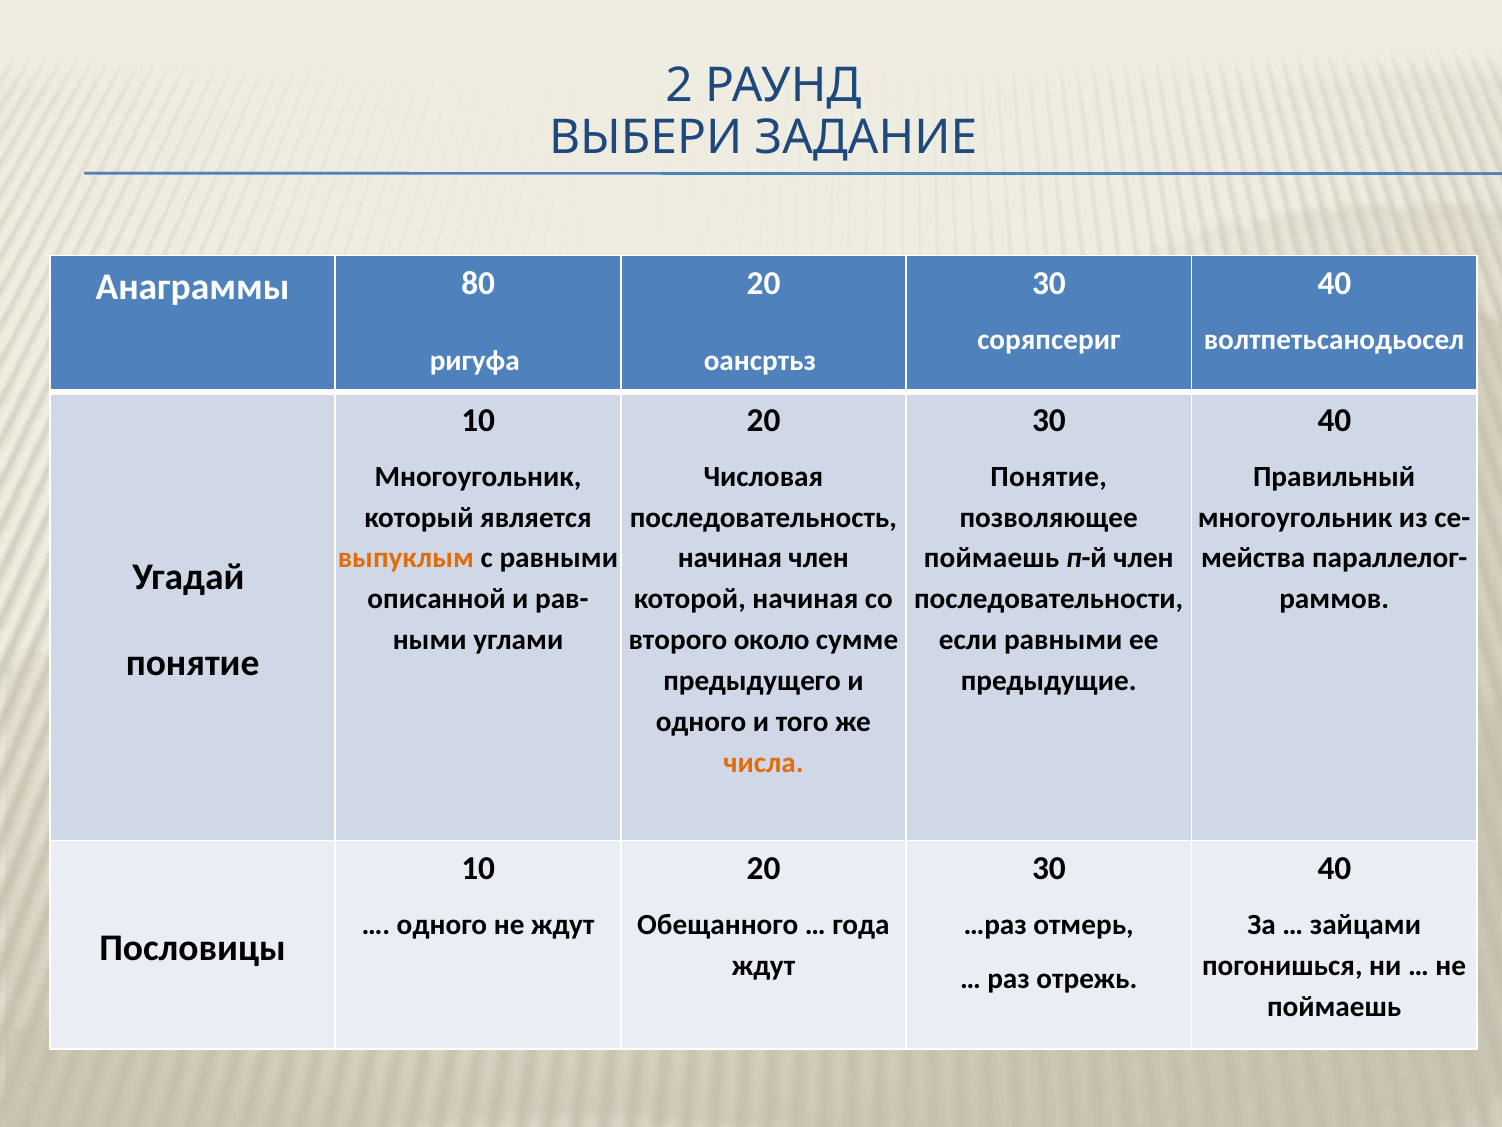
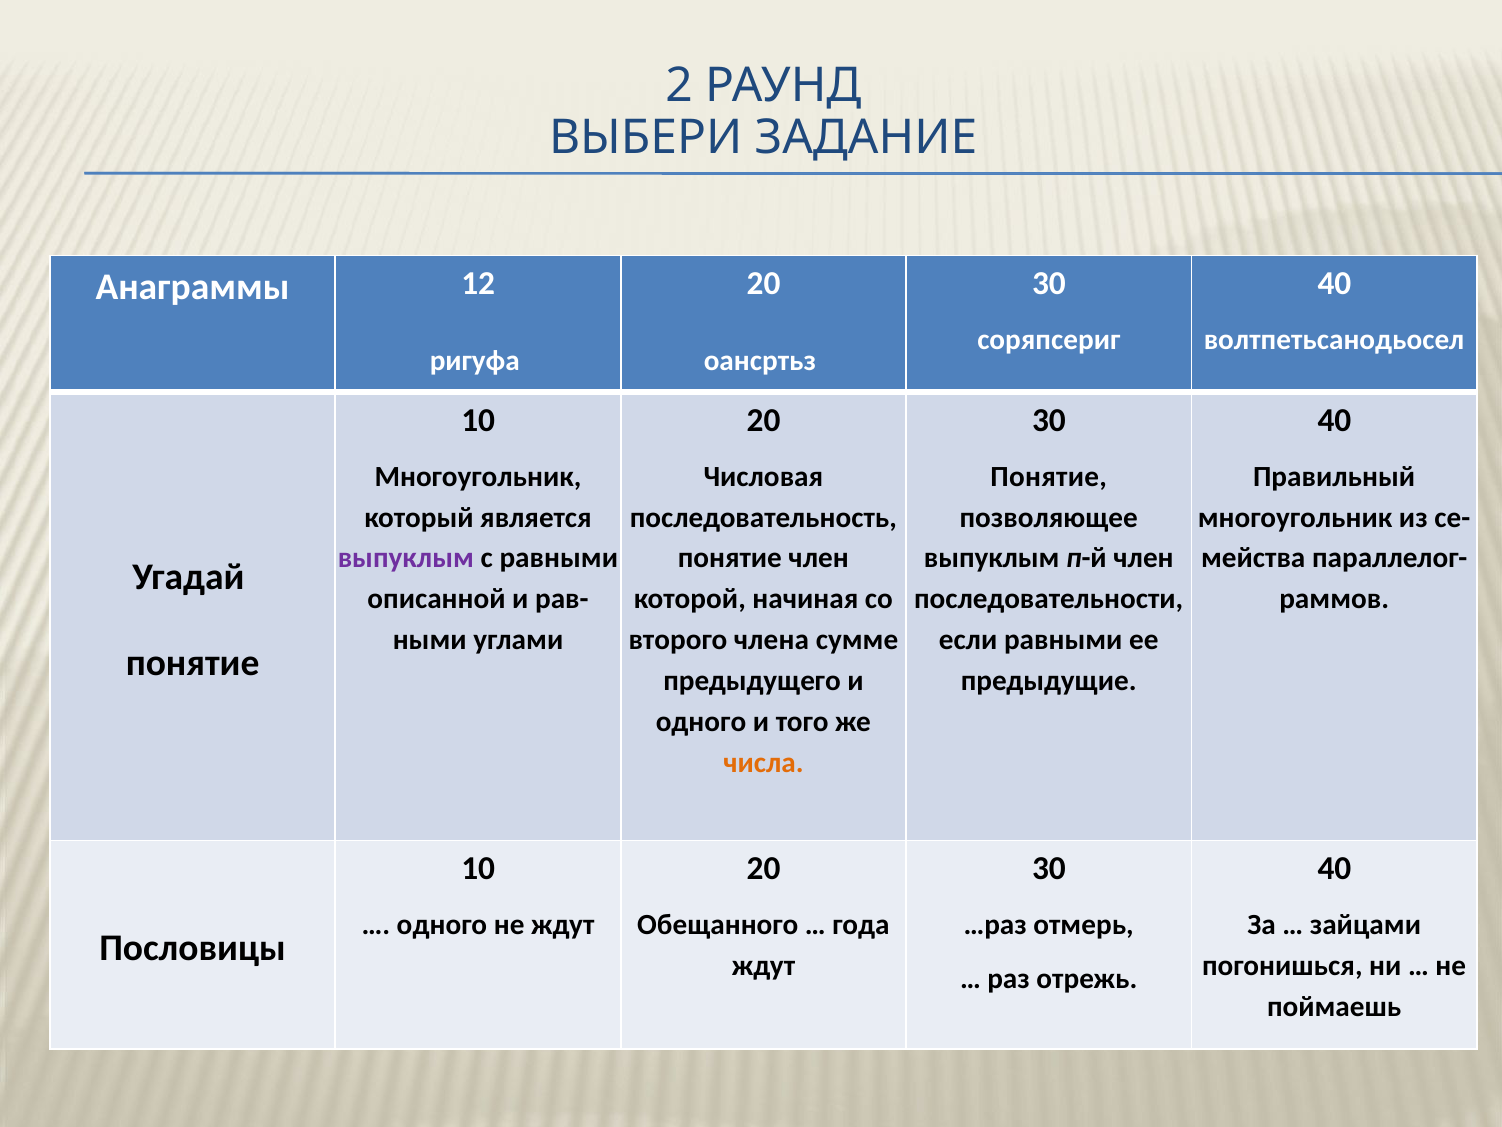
80: 80 -> 12 (478, 284)
выпуклым colour: orange -> purple (406, 558)
начиная: начиная -> понятие (730, 558)
поймаешь: поймаешь -> выпуклым (992, 558)
около: около -> члена (771, 640)
